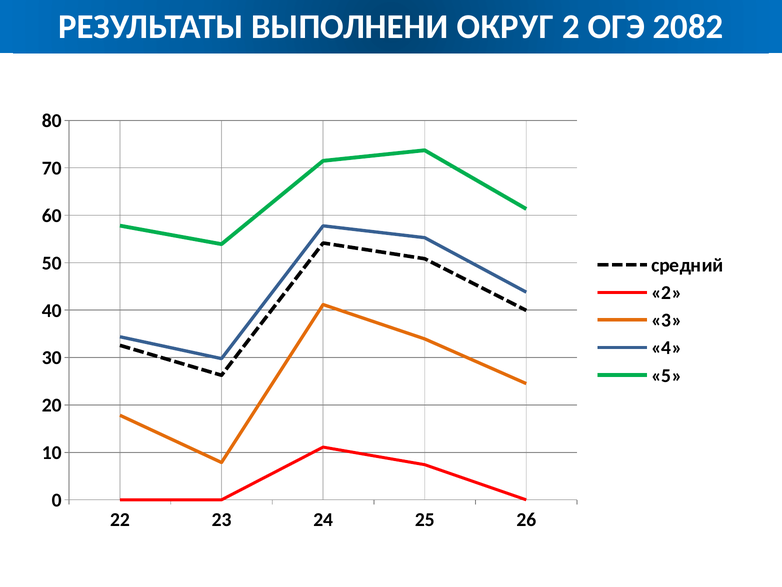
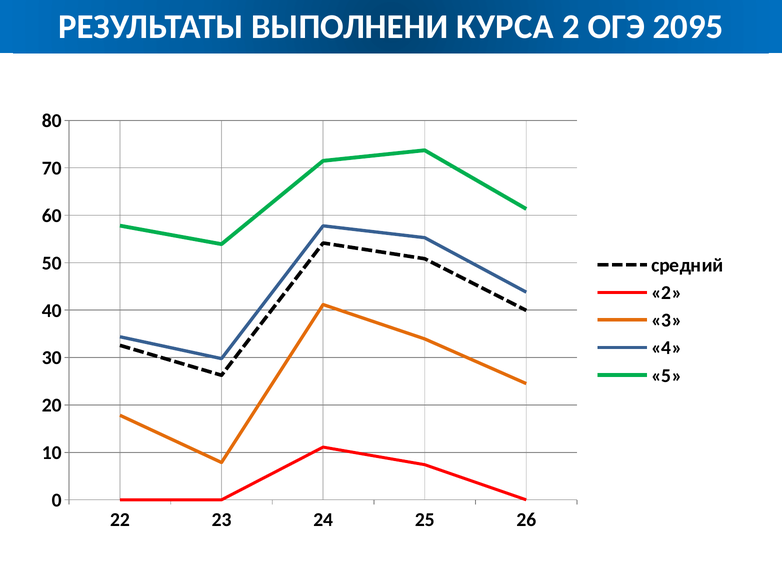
ОКРУГ: ОКРУГ -> КУРСА (505, 27)
2082: 2082 -> 2095 (688, 27)
